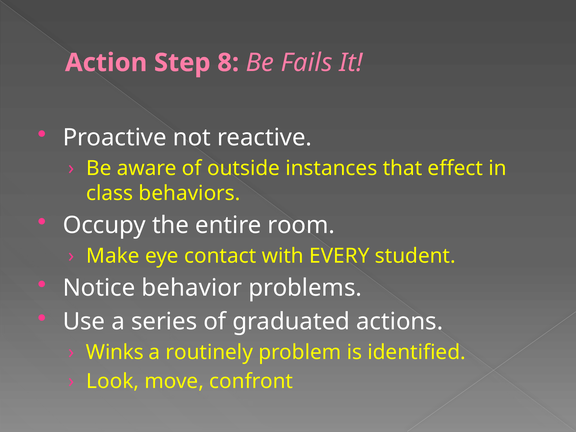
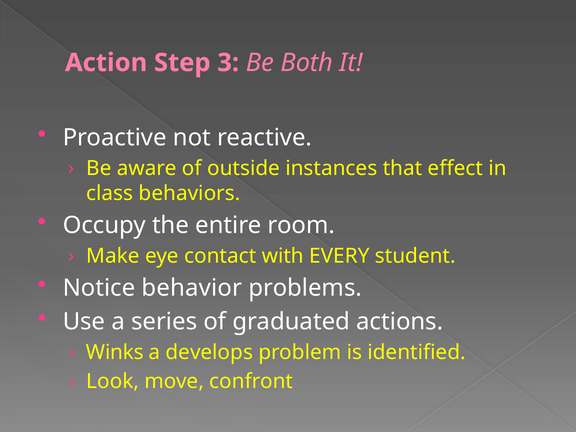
8: 8 -> 3 (228, 63)
Fails: Fails -> Both (307, 63)
routinely: routinely -> develops (209, 352)
